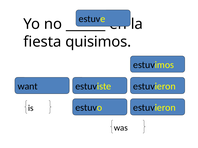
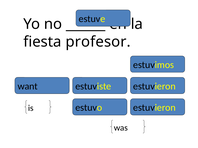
quisimos: quisimos -> profesor (98, 42)
